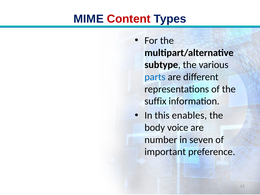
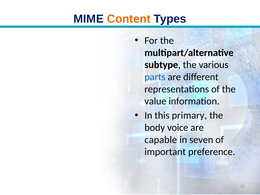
Content colour: red -> orange (129, 19)
suffix: suffix -> value (155, 101)
enables: enables -> primary (189, 115)
number: number -> capable (161, 140)
